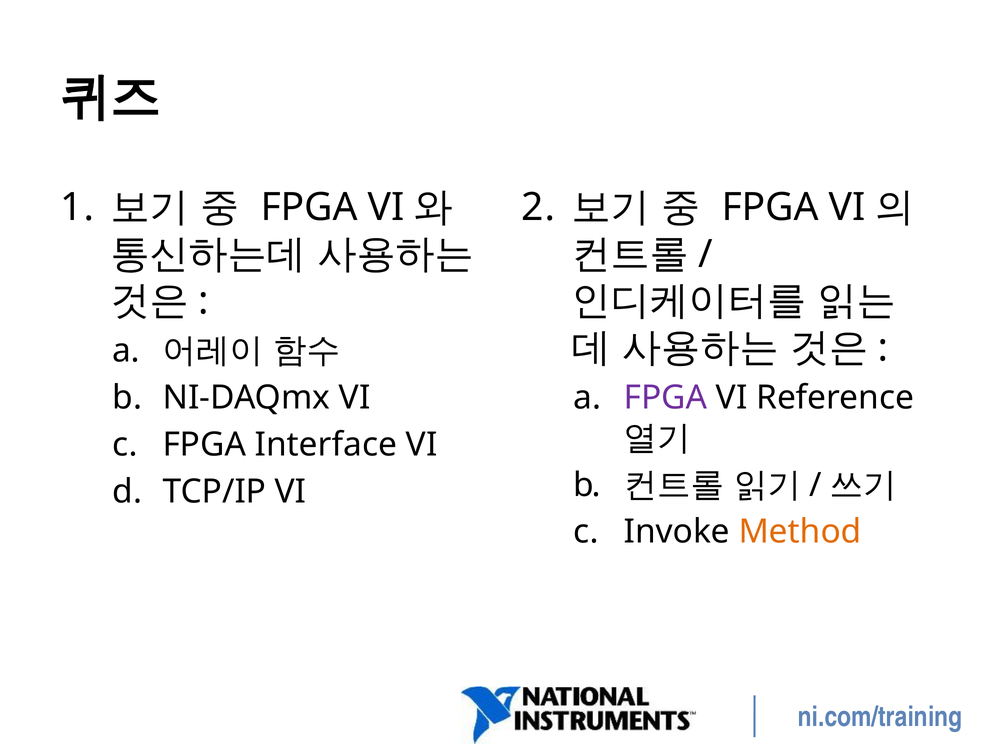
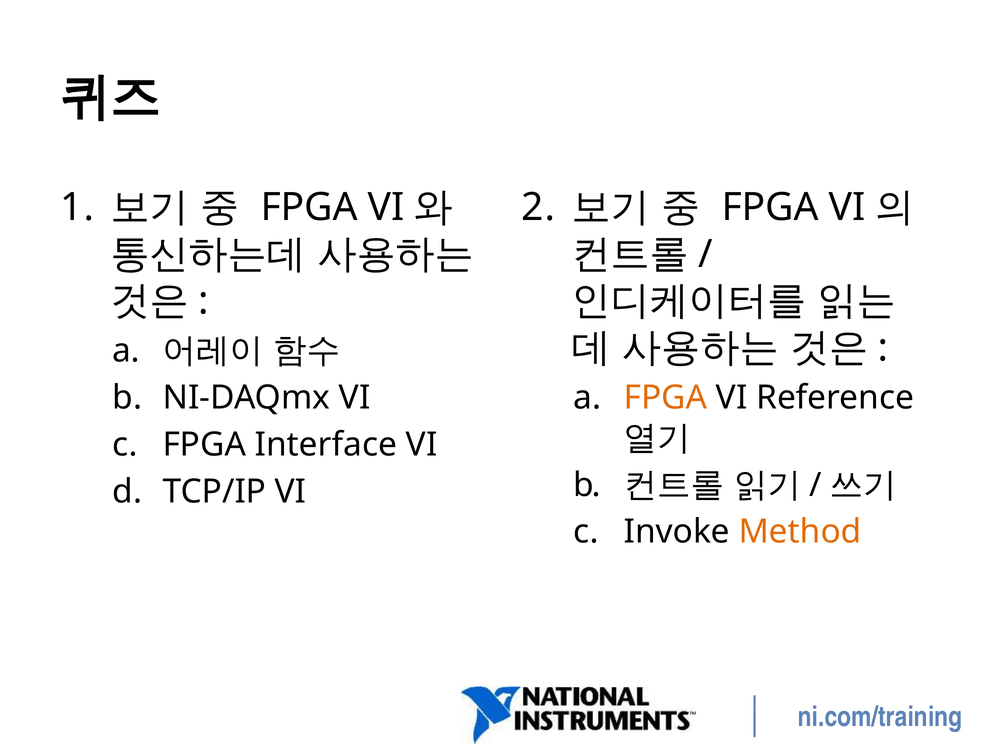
FPGA colour: purple -> orange (666, 398)
